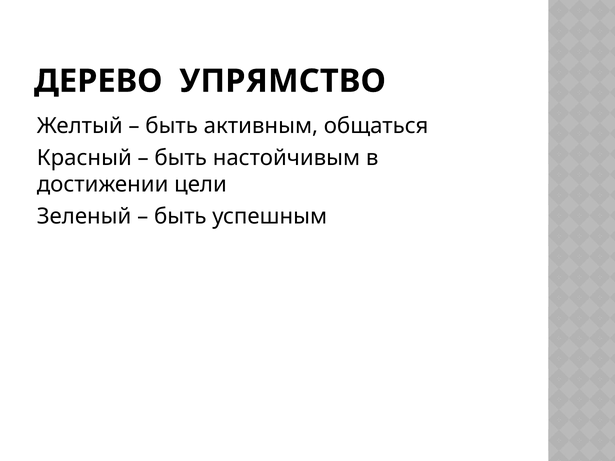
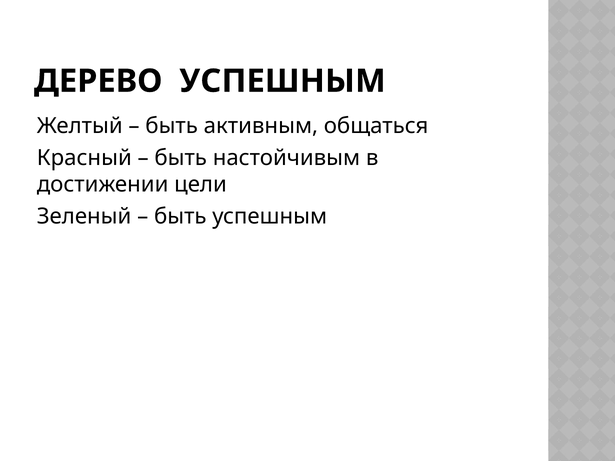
ДЕРЕВО УПРЯМСТВО: УПРЯМСТВО -> УСПЕШНЫМ (282, 81)
